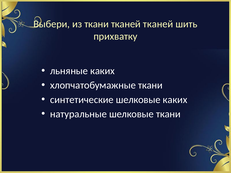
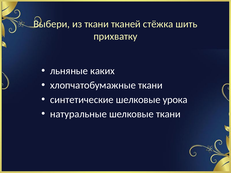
тканей тканей: тканей -> стёжка (158, 24)
шелковые каких: каких -> урока (175, 100)
